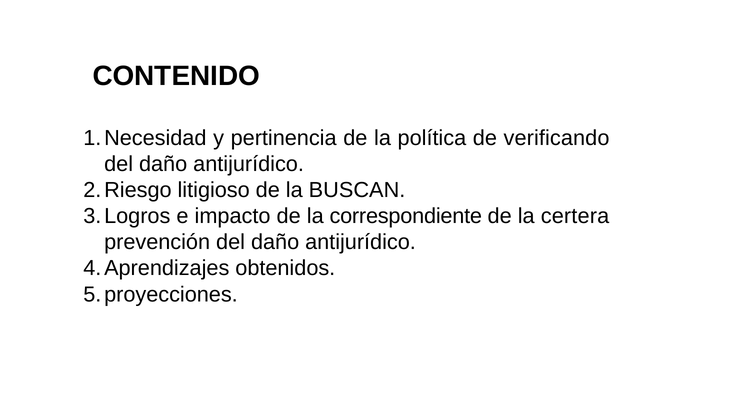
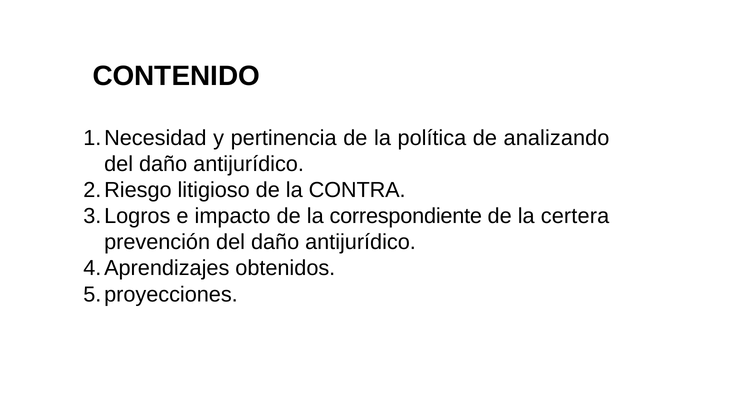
verificando: verificando -> analizando (557, 138)
BUSCAN: BUSCAN -> CONTRA (357, 190)
